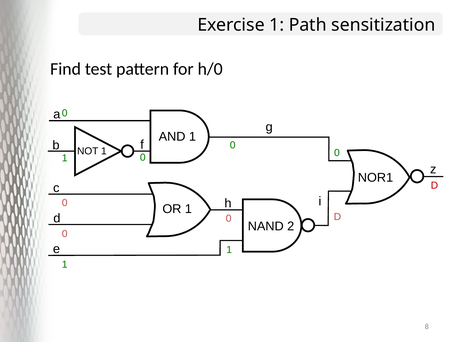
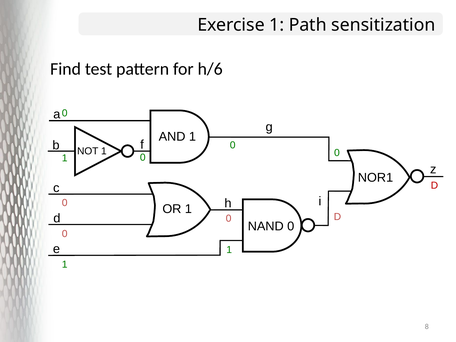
h/0: h/0 -> h/6 (210, 69)
NAND 2: 2 -> 0 (291, 226)
